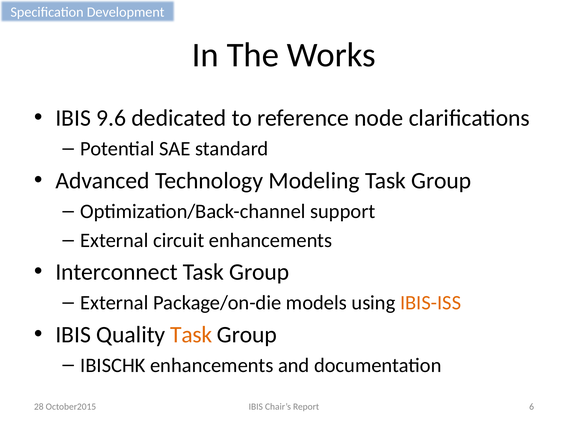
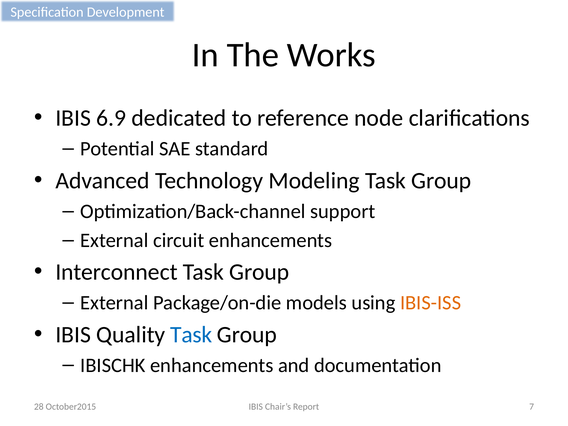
9.6: 9.6 -> 6.9 (111, 118)
Task colour: orange -> blue (191, 335)
6: 6 -> 7 (532, 407)
